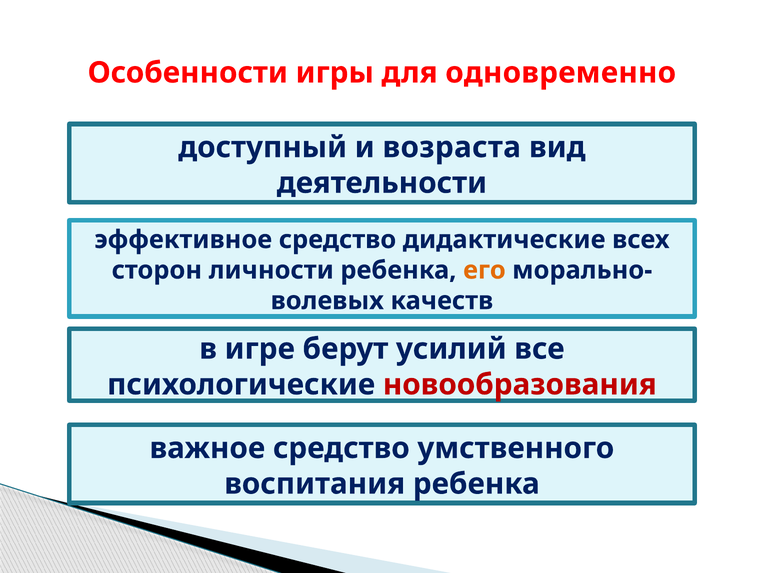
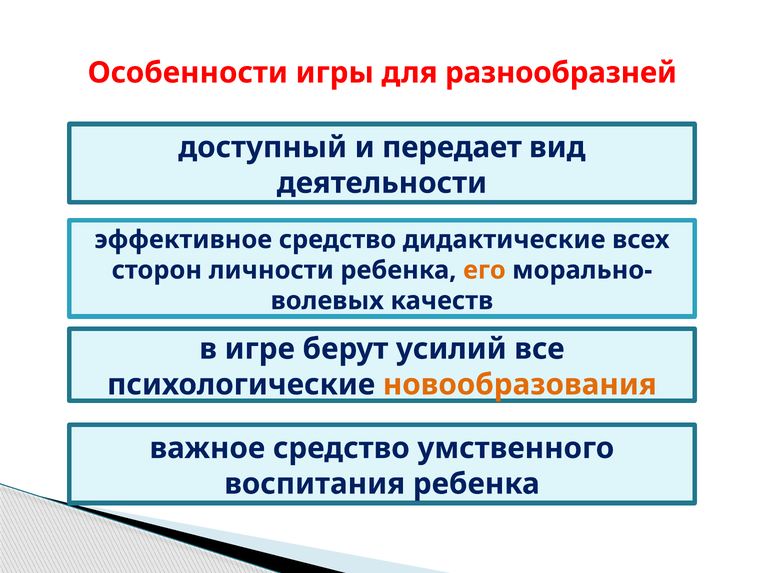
одновременно: одновременно -> разнообразней (561, 73)
возраста: возраста -> передает (452, 147)
новообразования colour: red -> orange (520, 385)
